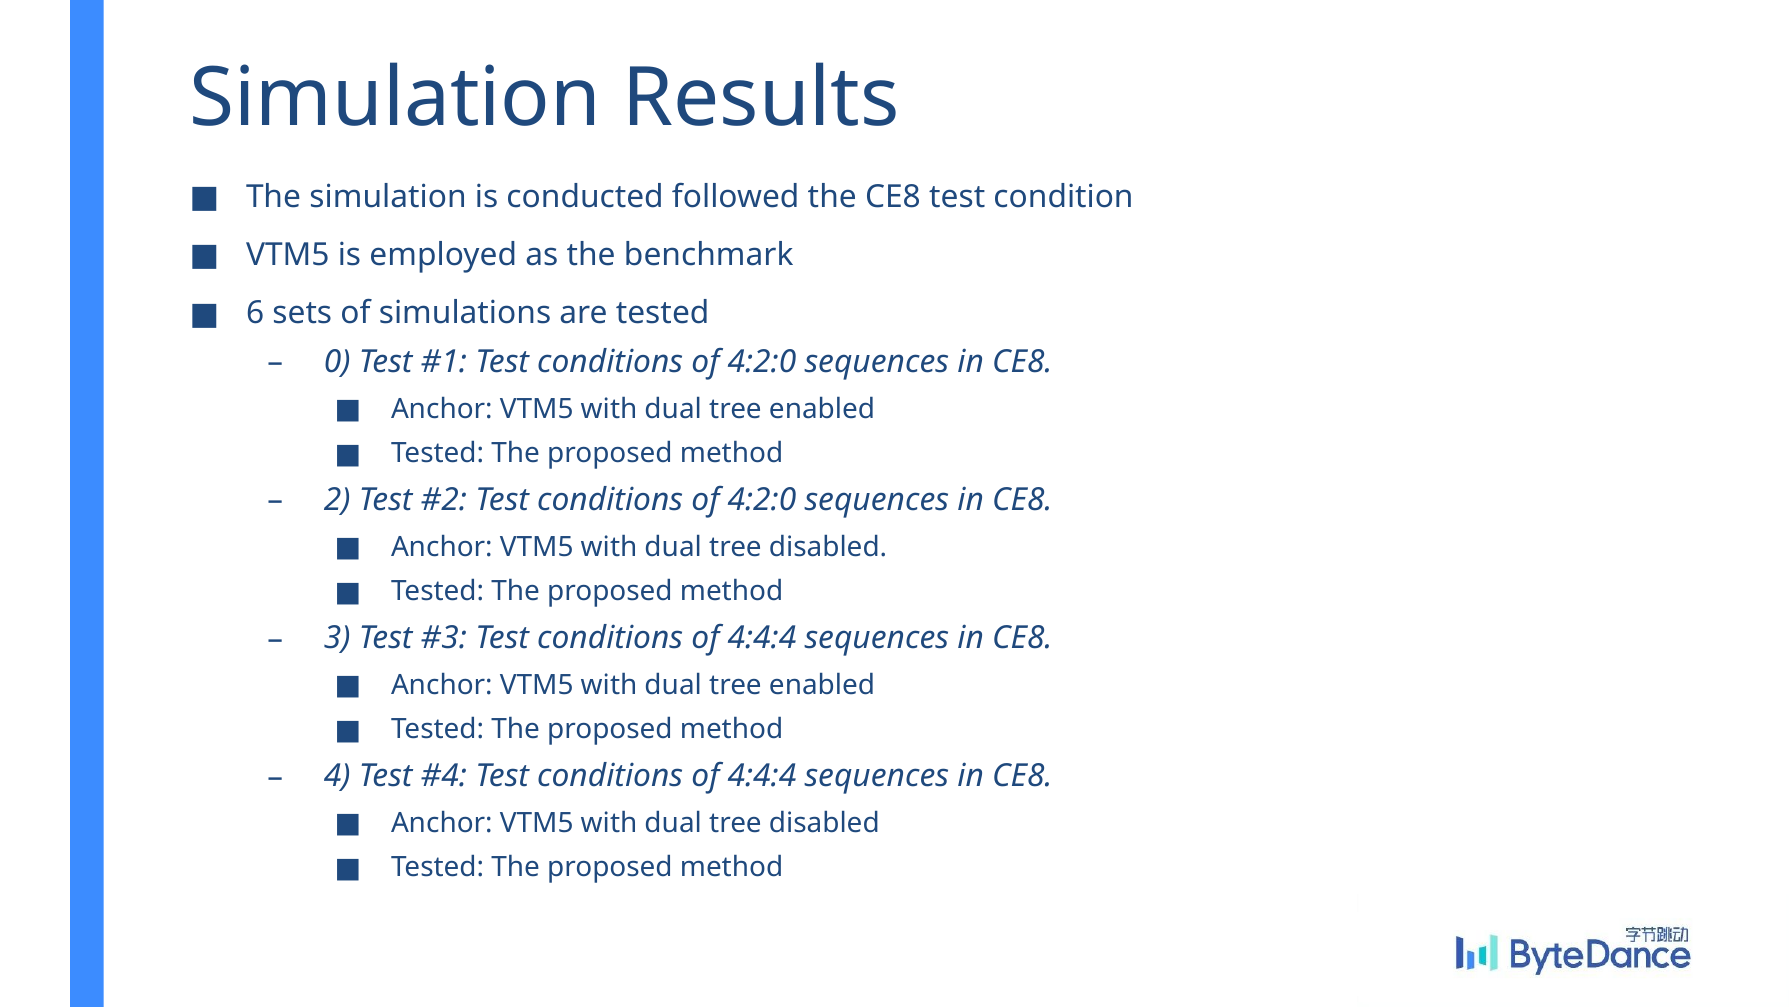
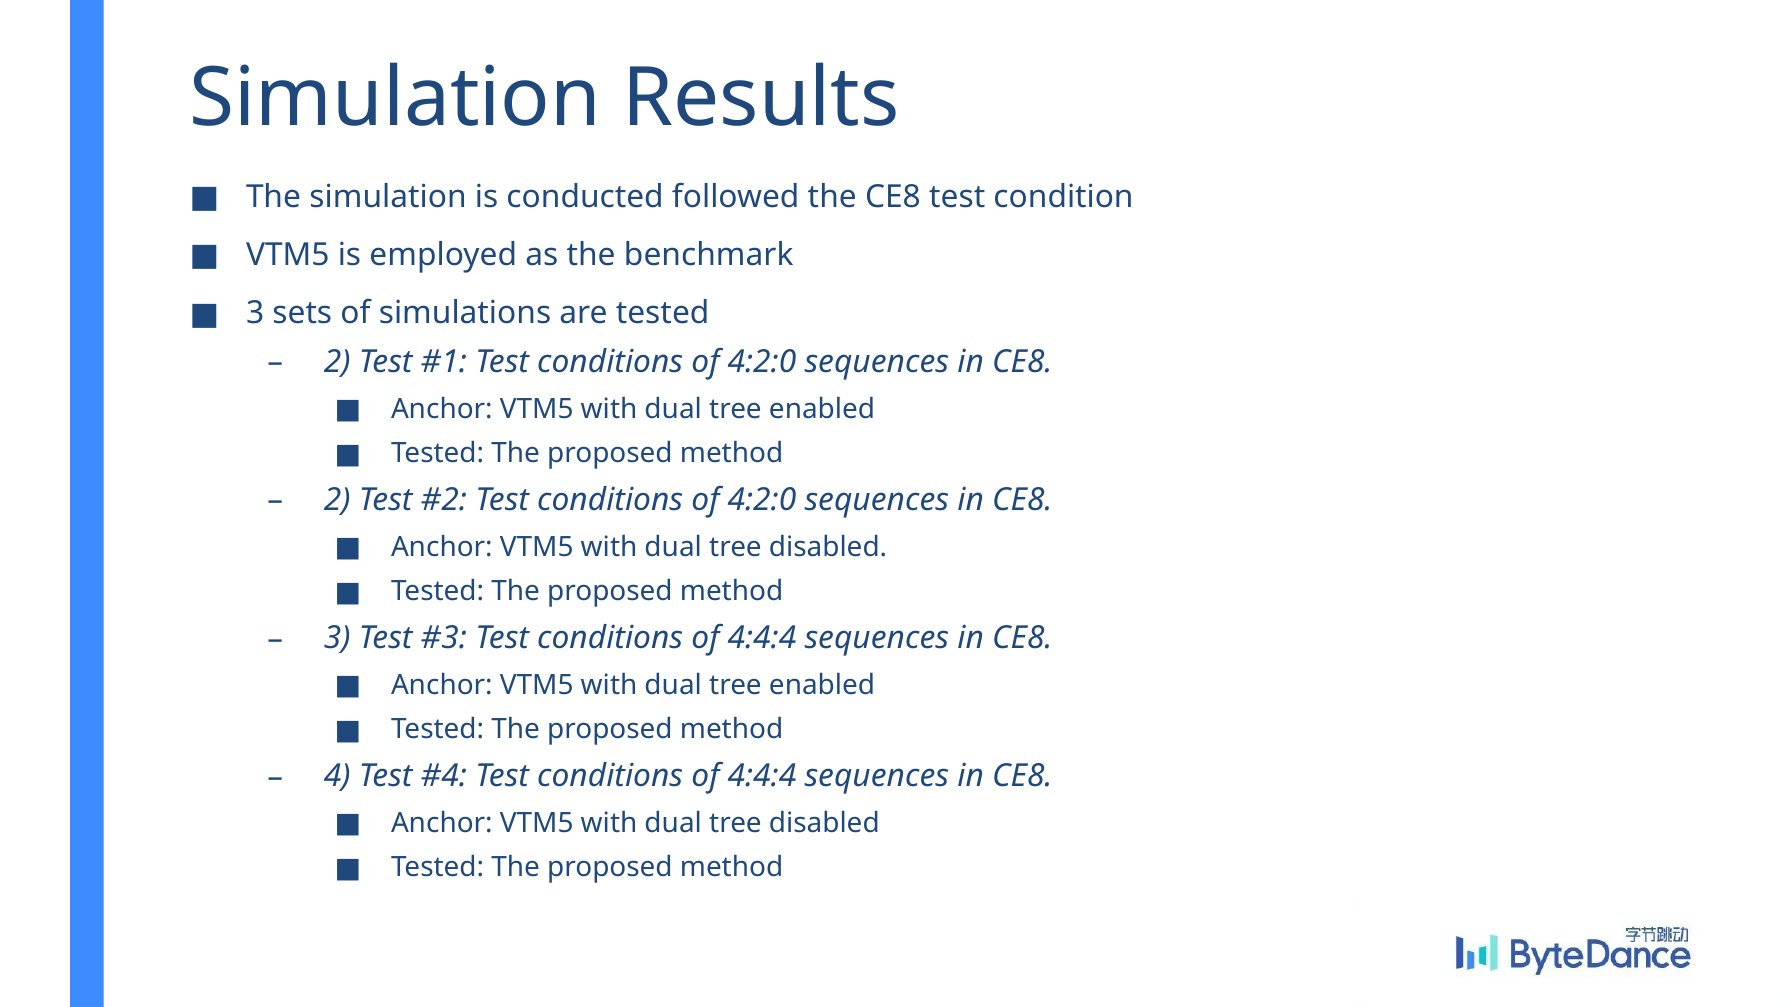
6: 6 -> 3 (255, 313)
0: 0 -> 2 (337, 362)
